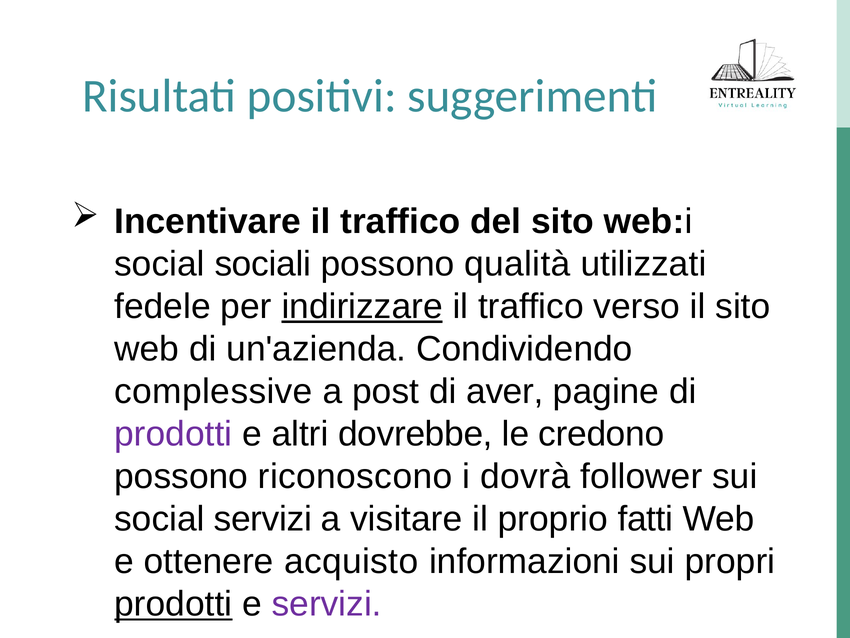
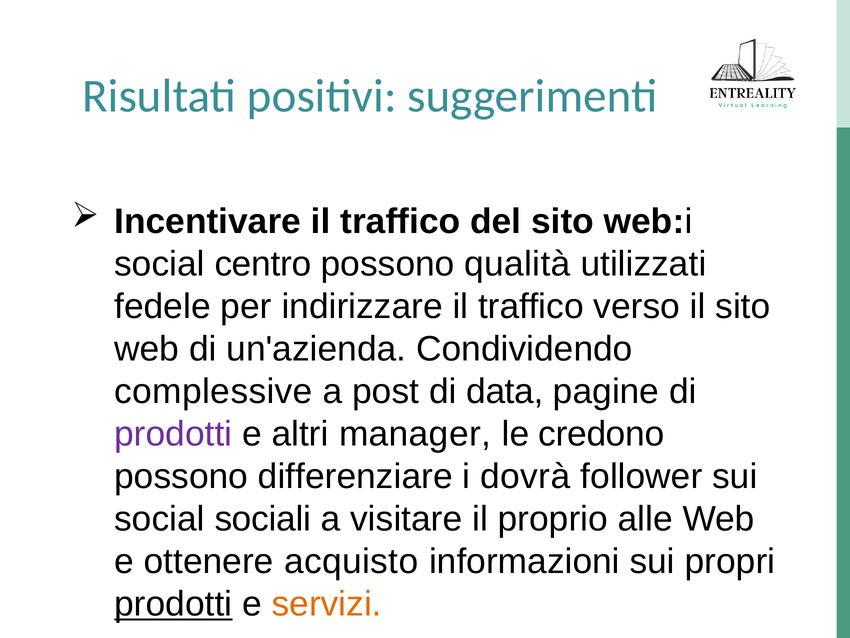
sociali: sociali -> centro (263, 264)
indirizzare underline: present -> none (362, 306)
aver: aver -> data (505, 391)
dovrebbe: dovrebbe -> manager (415, 434)
riconoscono: riconoscono -> differenziare (355, 476)
social servizi: servizi -> sociali (263, 519)
fatti: fatti -> alle (645, 519)
servizi colour: purple -> orange (327, 604)
